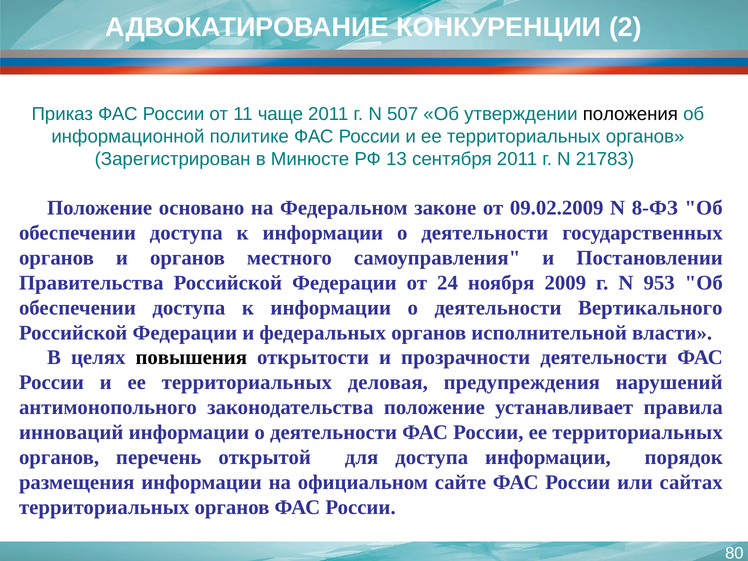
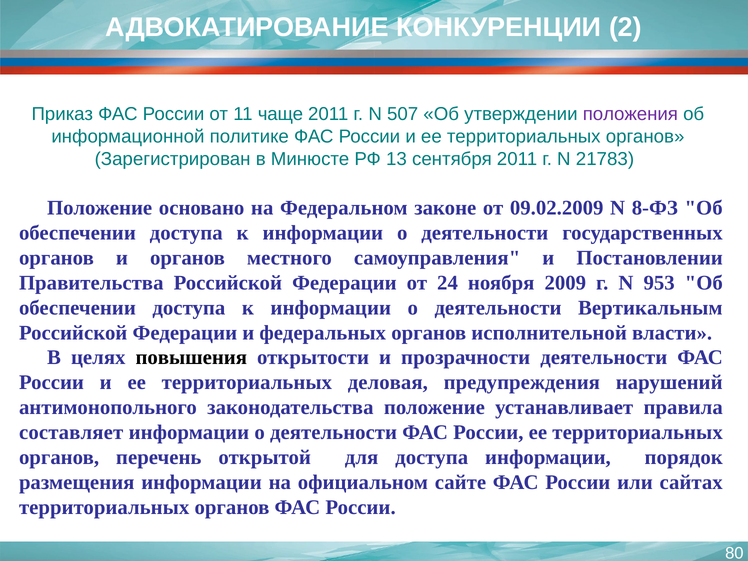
положения colour: black -> purple (630, 114)
Вертикального: Вертикального -> Вертикальным (650, 308)
инноваций: инноваций -> составляет (71, 432)
